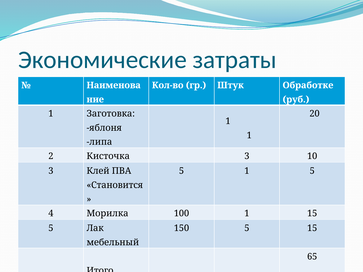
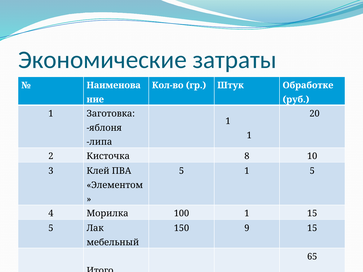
Кисточка 3: 3 -> 8 (247, 156)
Становится: Становится -> Элементом (115, 185)
150 5: 5 -> 9 (247, 228)
